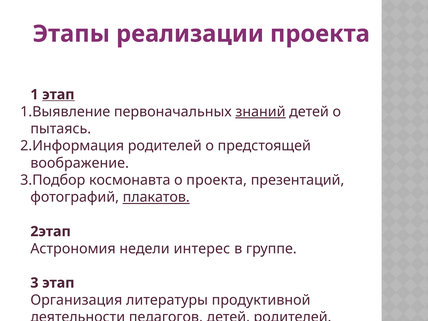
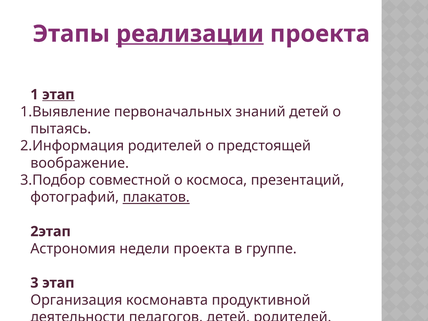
реализации underline: none -> present (190, 34)
знаний underline: present -> none (260, 112)
космонавта: космонавта -> совместной (130, 180)
о проекта: проекта -> космоса (217, 180)
недели интерес: интерес -> проекта (202, 249)
литературы: литературы -> космонавта (167, 300)
